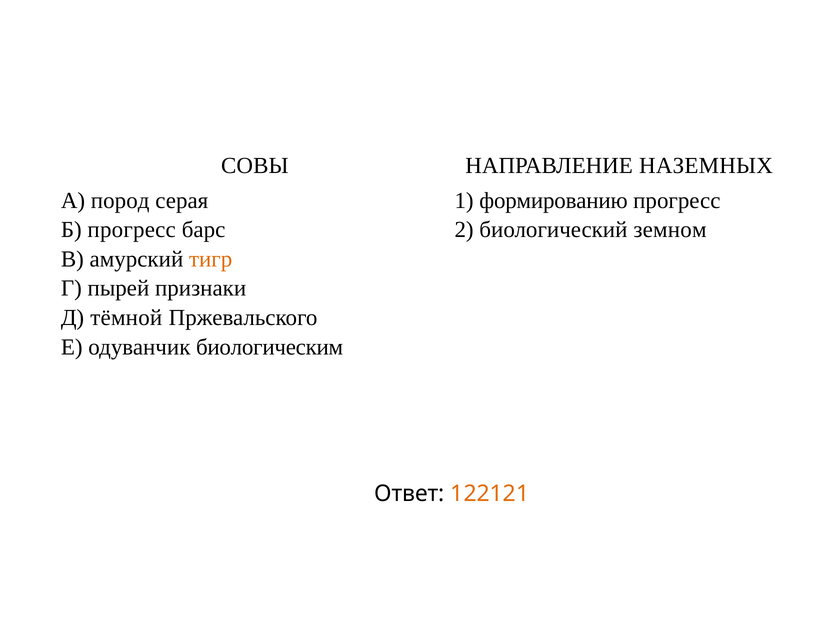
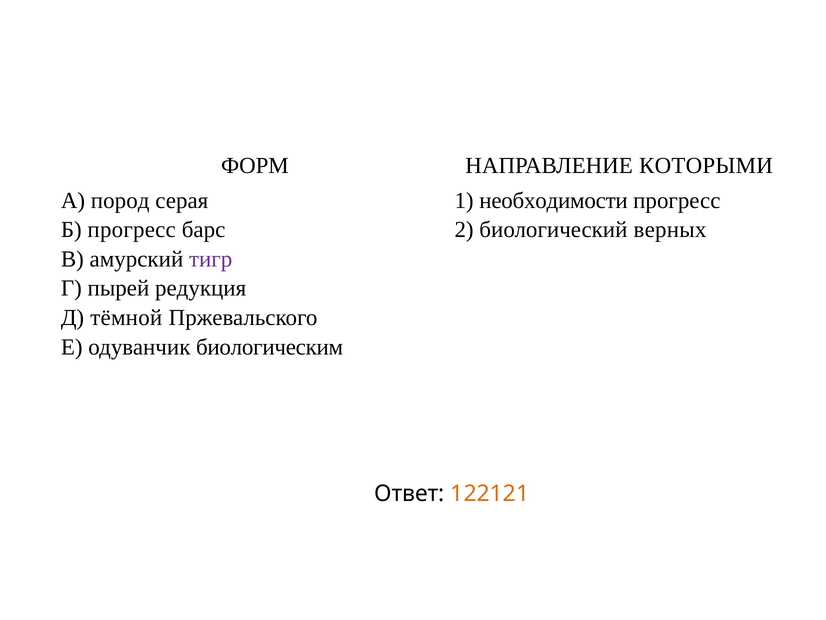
СОВЫ: СОВЫ -> ФОРМ (255, 165)
НАЗЕМНЫХ: НАЗЕМНЫХ -> КОТОРЫМИ (706, 165)
формированию: формированию -> необходимости (554, 200)
земном: земном -> верных (670, 230)
тигр colour: orange -> purple (211, 259)
признаки: признаки -> редукция (201, 288)
